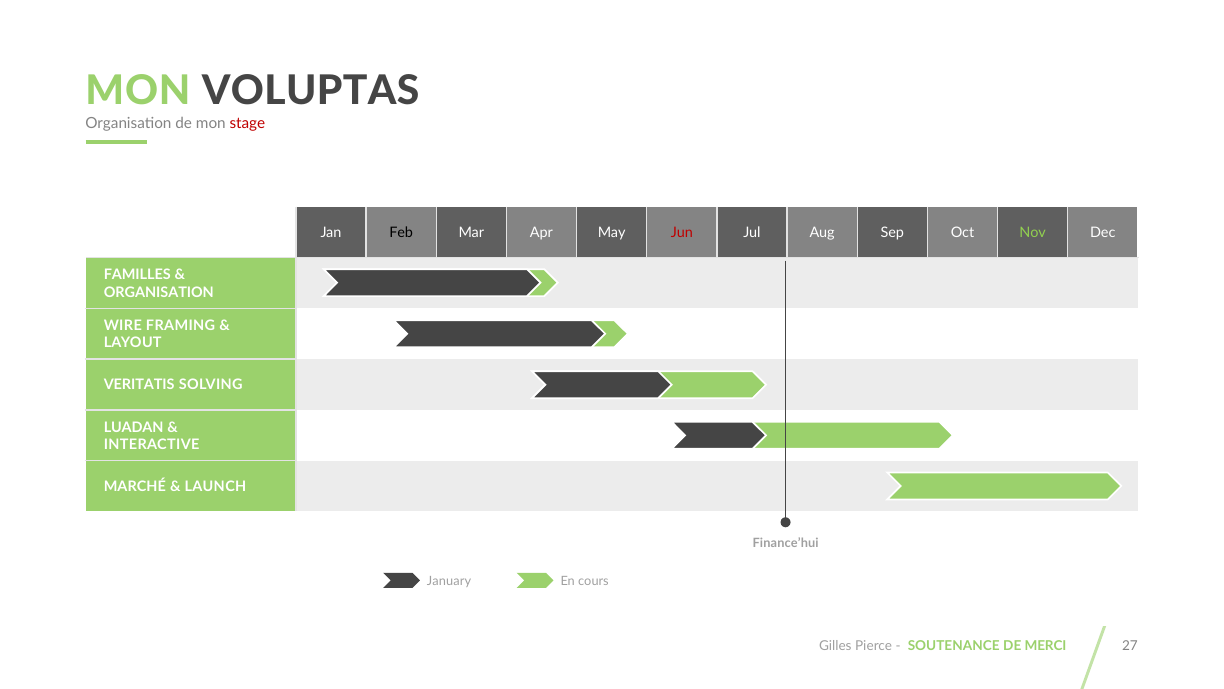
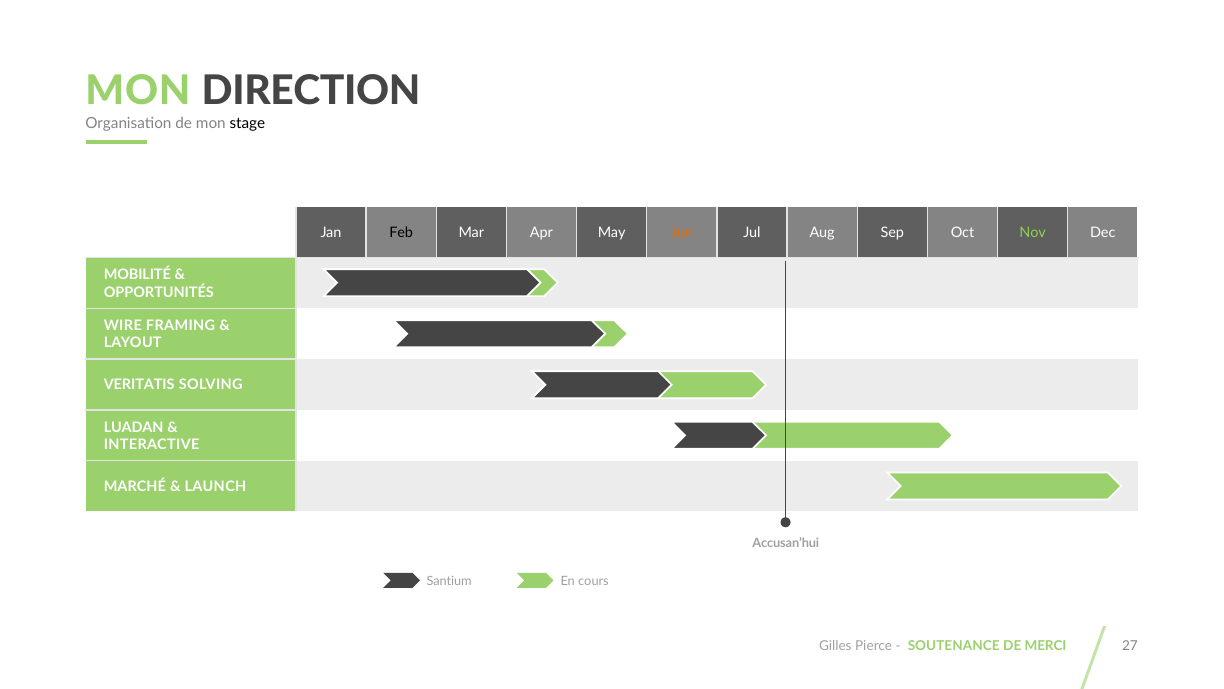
VOLUPTAS: VOLUPTAS -> DIRECTION (311, 91)
stage colour: red -> black (247, 123)
Jun colour: red -> orange (682, 233)
FAMILLES: FAMILLES -> MOBILITÉ (137, 275)
ORGANISATION: ORGANISATION -> OPPORTUNITÉS (159, 292)
Finance’hui: Finance’hui -> Accusan’hui (786, 543)
January: January -> Santium (449, 581)
